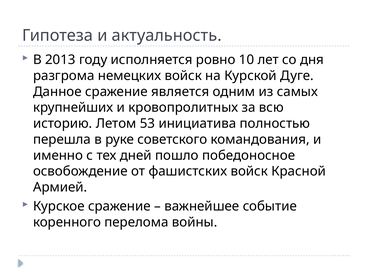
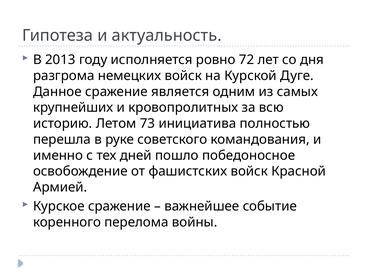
10: 10 -> 72 (247, 60)
53: 53 -> 73 (147, 124)
